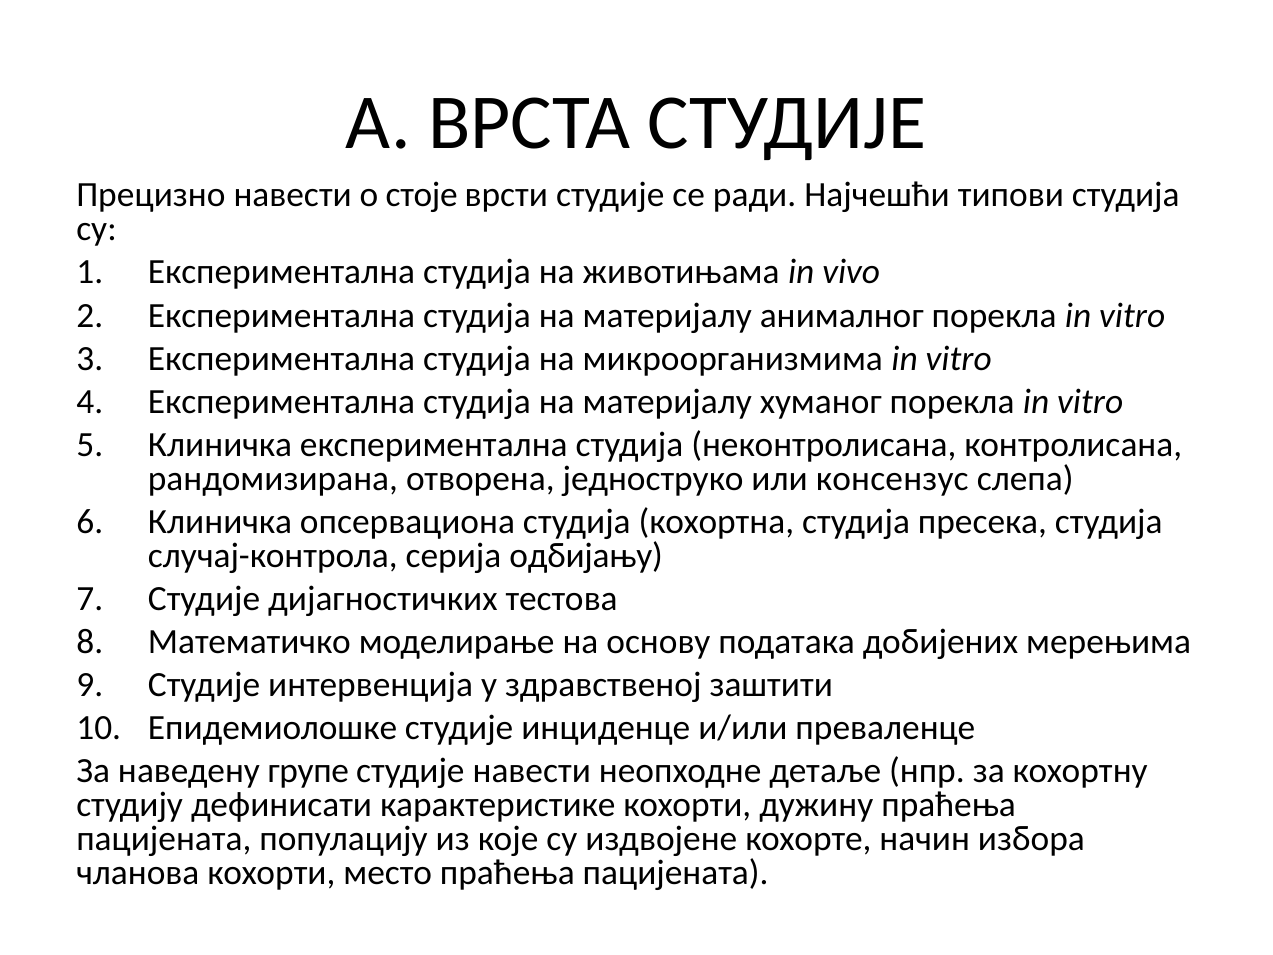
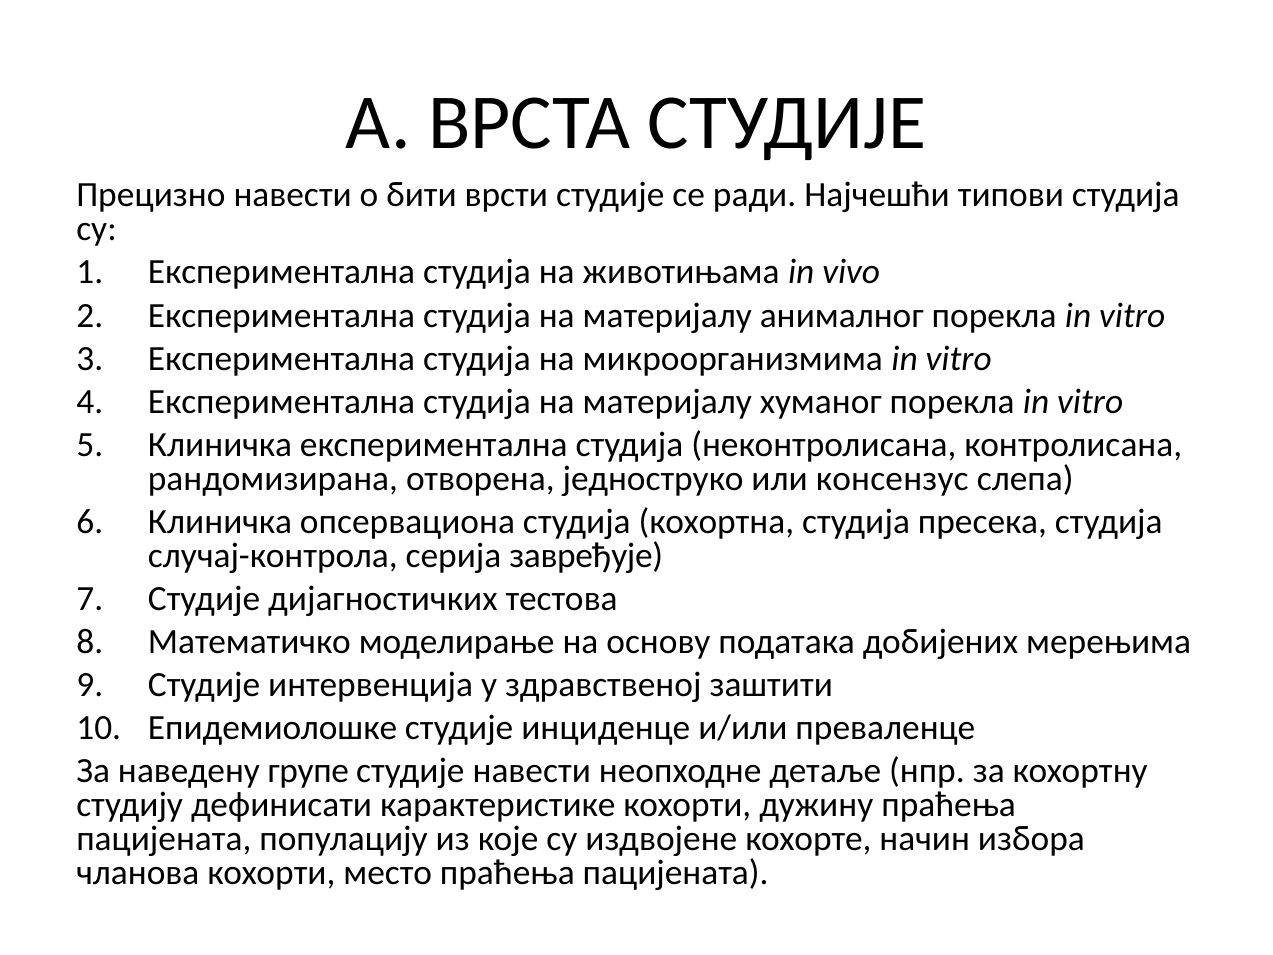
стоје: стоје -> бити (422, 195)
одбијању: одбијању -> завређује (586, 555)
